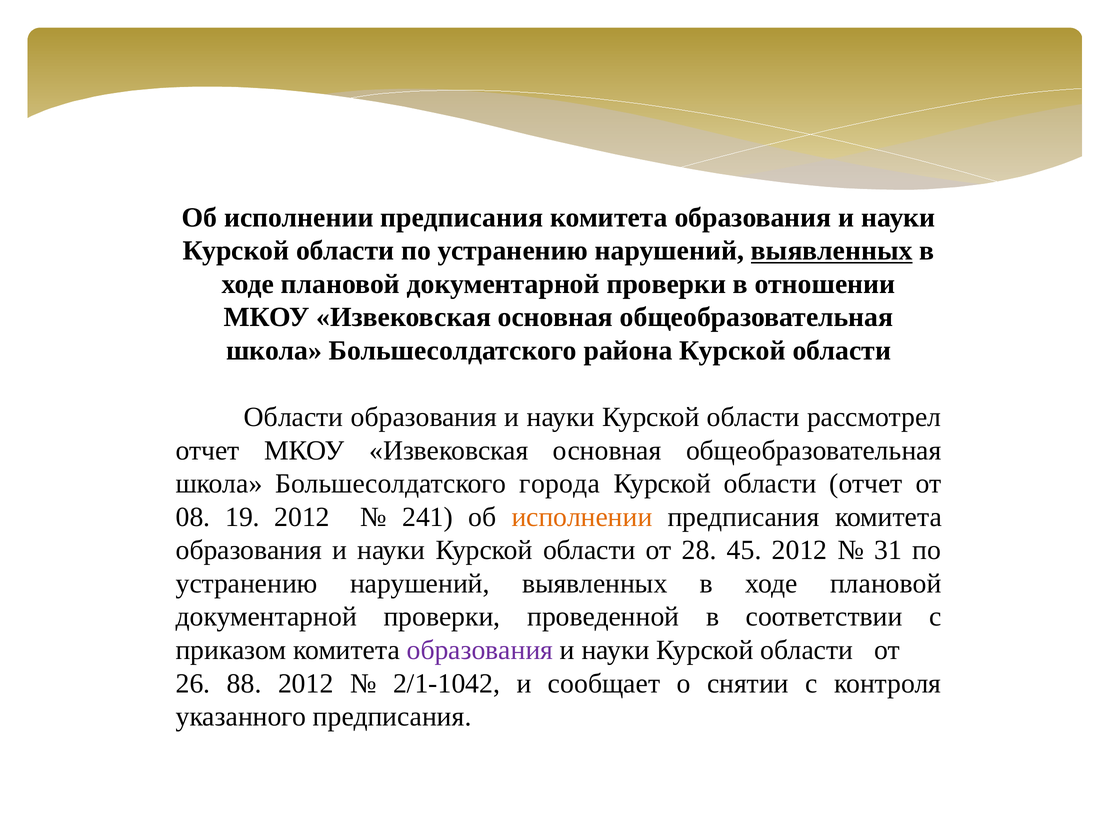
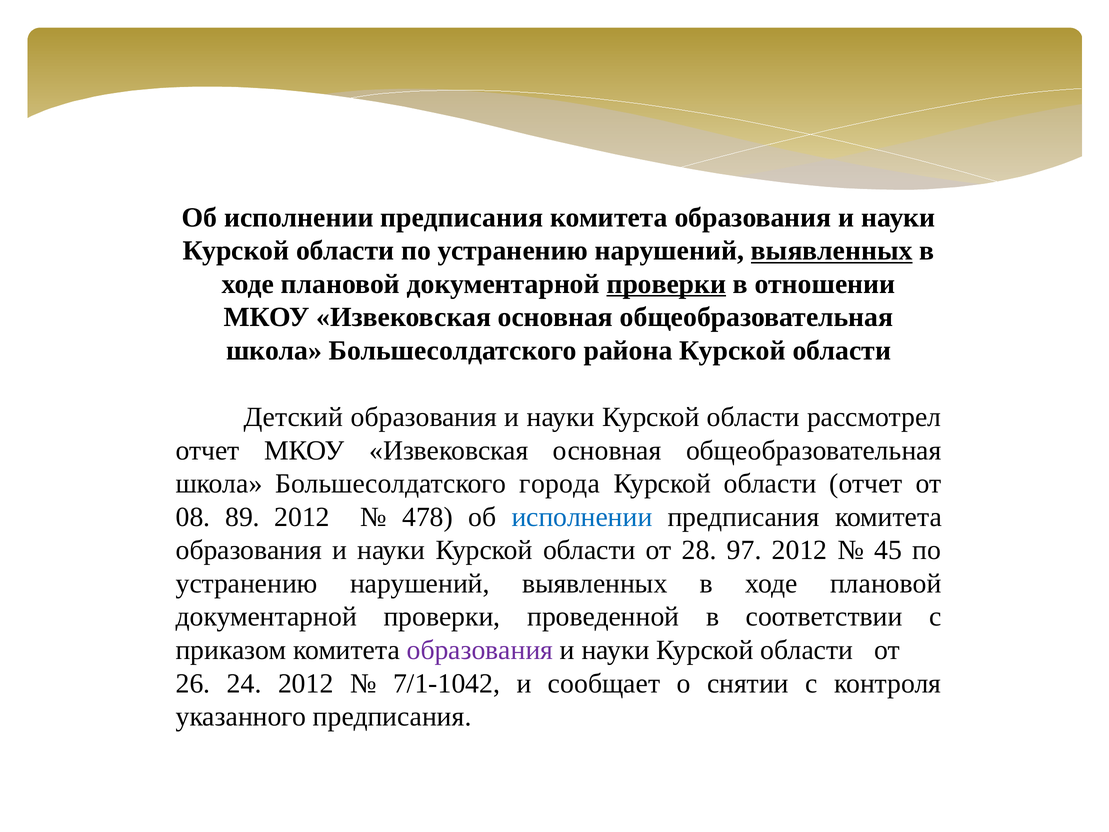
проверки underline: none -> present (666, 284)
Области: Области -> Детский (294, 417)
19: 19 -> 89 (243, 517)
241: 241 -> 478 (428, 517)
исполнении colour: orange -> blue (582, 517)
45: 45 -> 97 (744, 550)
31: 31 -> 45 (888, 550)
88: 88 -> 24 (244, 683)
2/1-1042: 2/1-1042 -> 7/1-1042 (447, 683)
